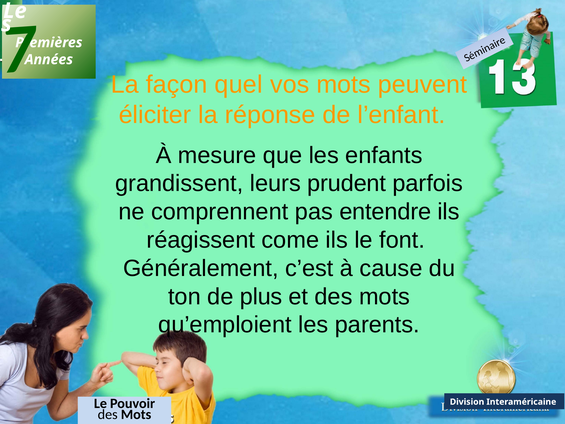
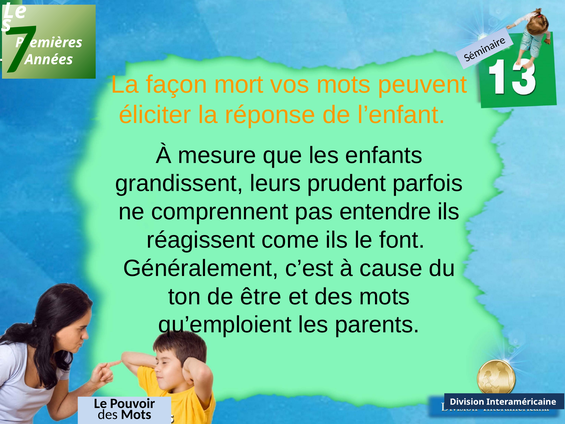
quel: quel -> mort (239, 85)
plus: plus -> être (261, 296)
